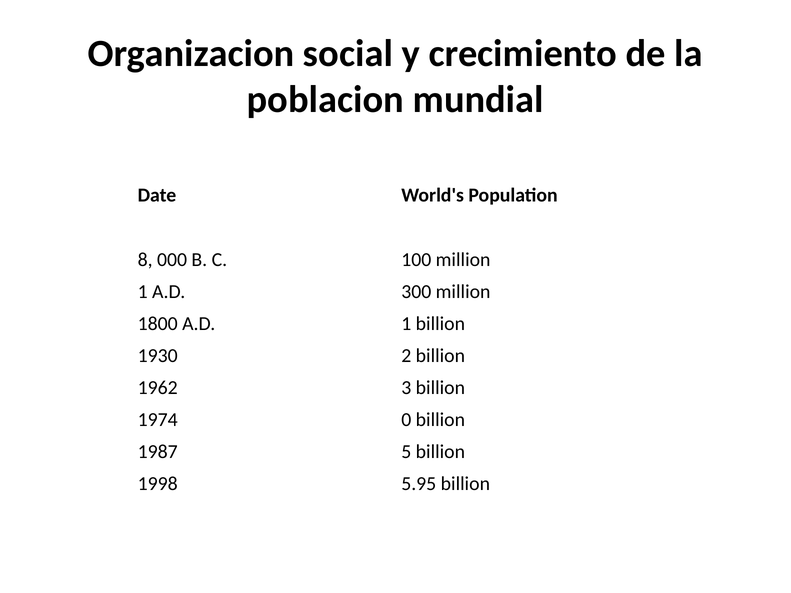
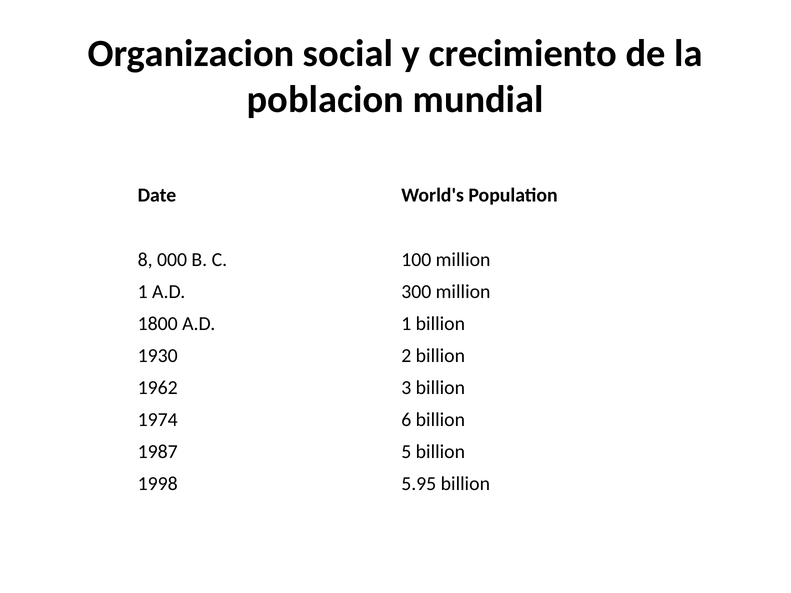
0: 0 -> 6 (406, 420)
